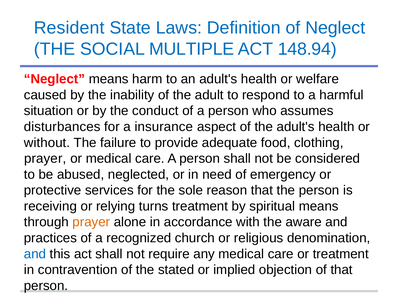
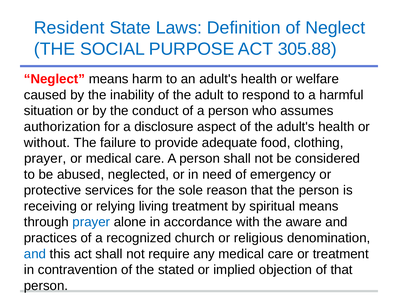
MULTIPLE: MULTIPLE -> PURPOSE (192, 49)
148.94: 148.94 -> 305.88 (307, 49)
disturbances: disturbances -> authorization (62, 127)
insurance: insurance -> disclosure (164, 127)
turns: turns -> living (154, 207)
prayer colour: orange -> blue (91, 222)
